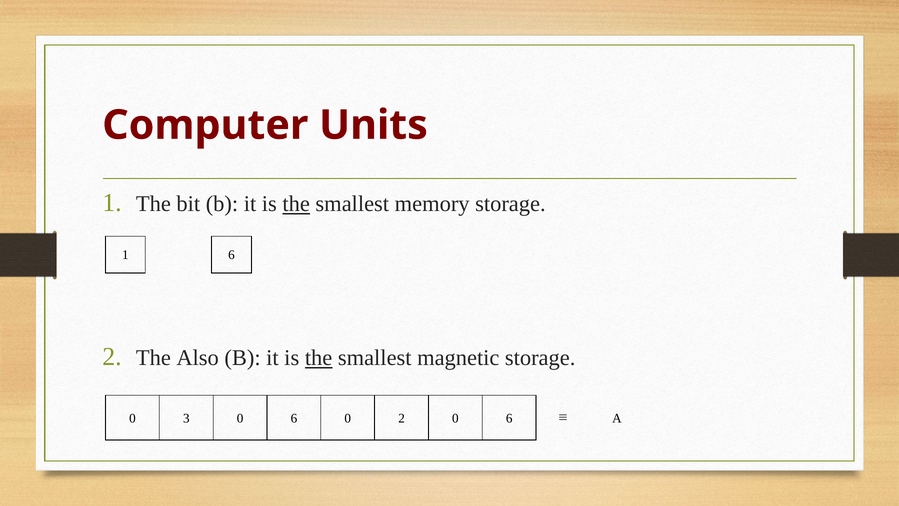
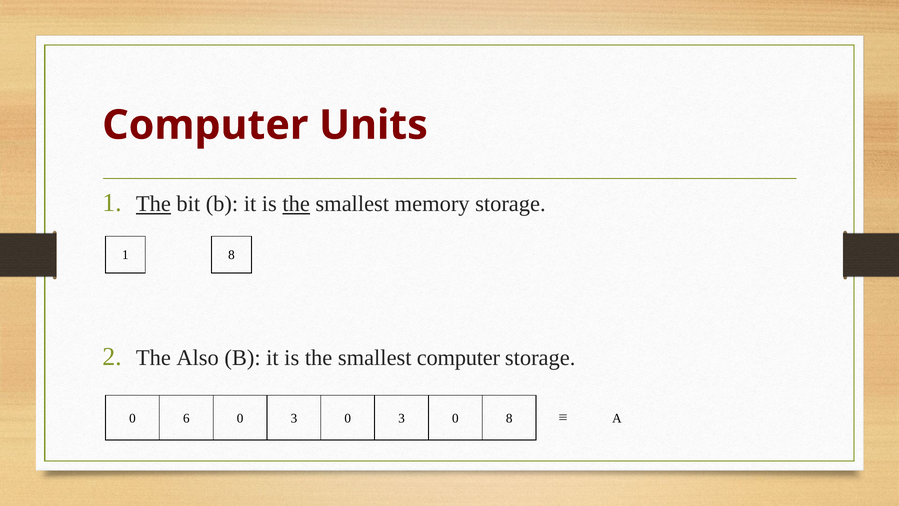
The underline: none -> present (153, 204)
1 6: 6 -> 8 (231, 255)
the underline: present -> none (319, 358)
smallest magnetic: magnetic -> computer (458, 358)
3: 3 -> 6 (186, 418)
6: 6 -> 3 (294, 418)
2: 2 -> 3 (402, 418)
6: 6 -> 8 (509, 418)
